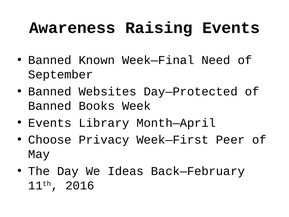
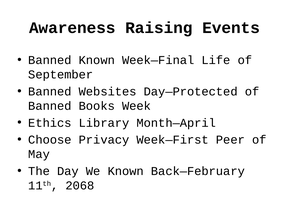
Need: Need -> Life (216, 60)
Events: Events -> Ethics (50, 123)
We Ideas: Ideas -> Known (126, 171)
2016: 2016 -> 2068 (80, 185)
